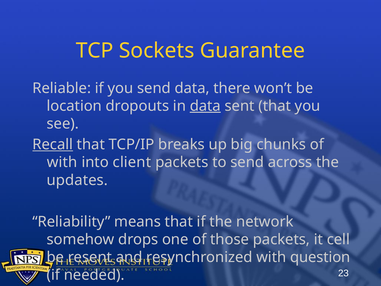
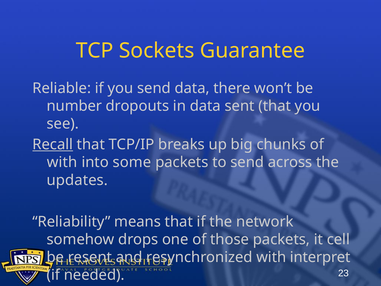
location: location -> number (74, 106)
data underline: present -> none (205, 106)
client: client -> some (132, 162)
question: question -> interpret (320, 257)
